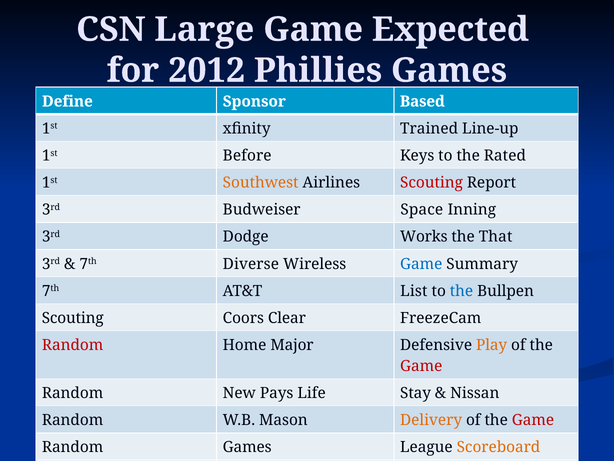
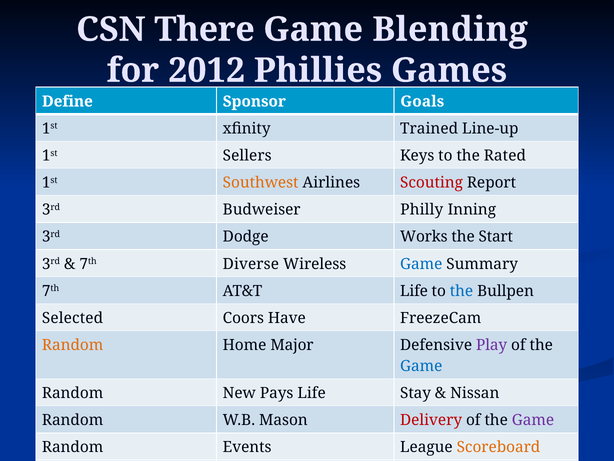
Large: Large -> There (205, 30)
Expected: Expected -> Blending (450, 30)
Based: Based -> Goals (422, 101)
Before: Before -> Sellers (247, 155)
Space: Space -> Philly (422, 210)
That: That -> Start (496, 237)
AT&T List: List -> Life (414, 291)
Scouting: Scouting -> Selected (73, 318)
Clear: Clear -> Have (287, 318)
Random colour: red -> orange (73, 345)
Play colour: orange -> purple (492, 345)
Game colour: red -> blue (421, 366)
Delivery colour: orange -> red (431, 420)
Game colour: red -> purple (533, 420)
Random Games: Games -> Events (247, 447)
